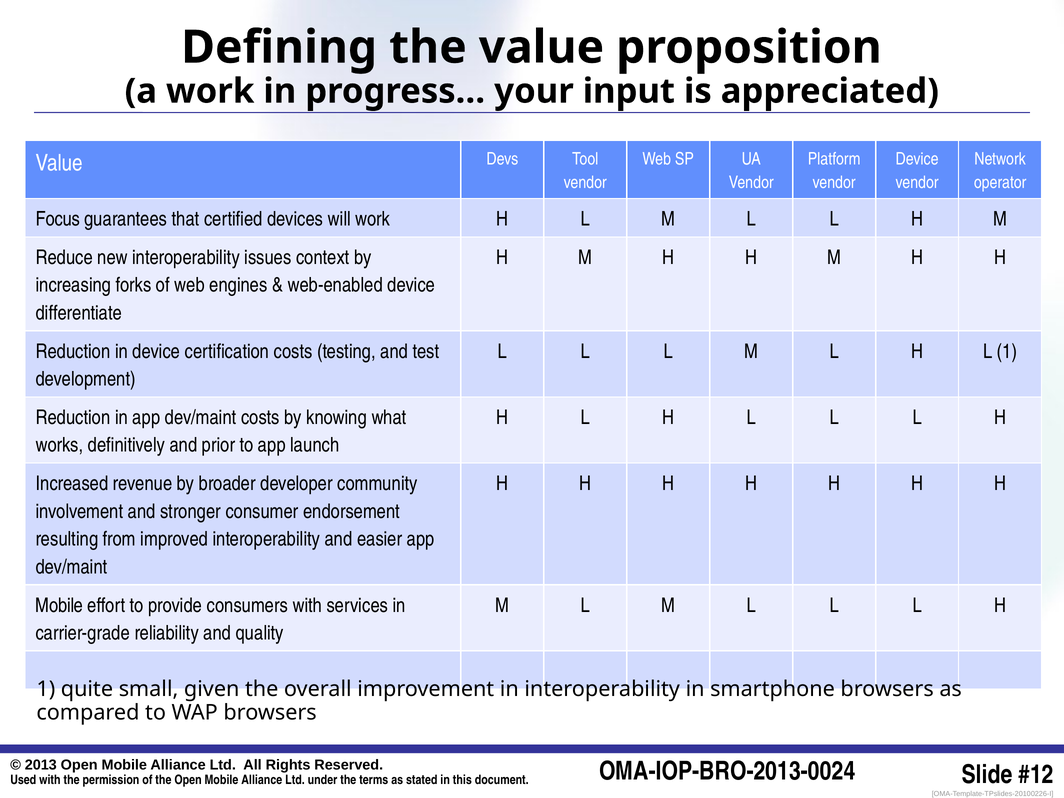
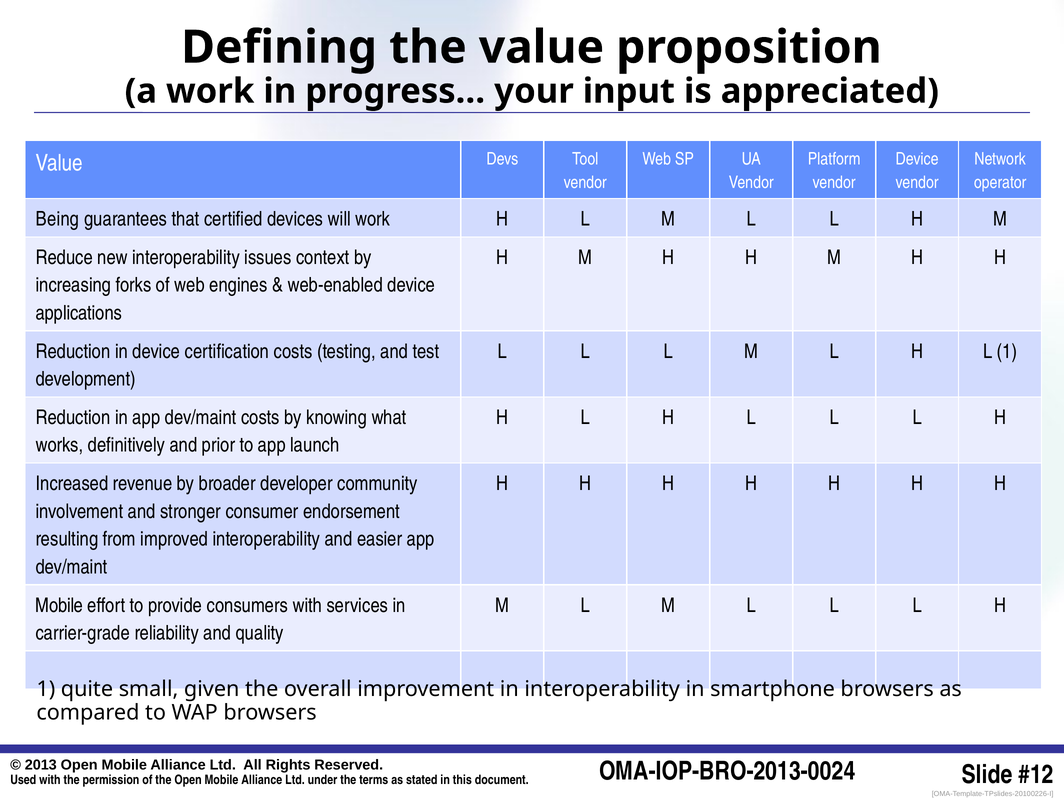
Focus: Focus -> Being (58, 219)
differentiate: differentiate -> applications (79, 313)
